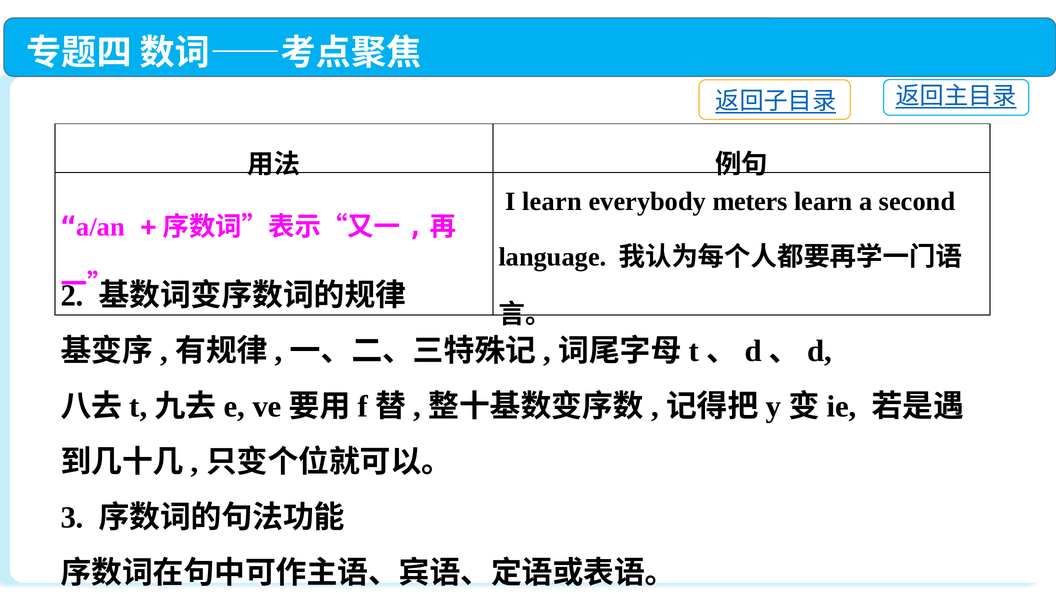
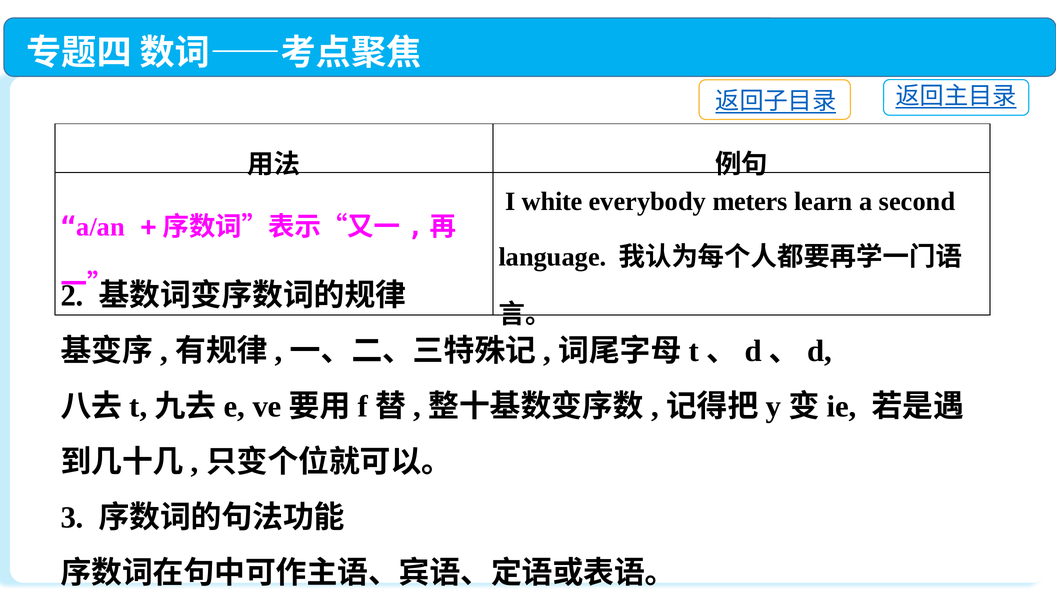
I learn: learn -> white (552, 202)
